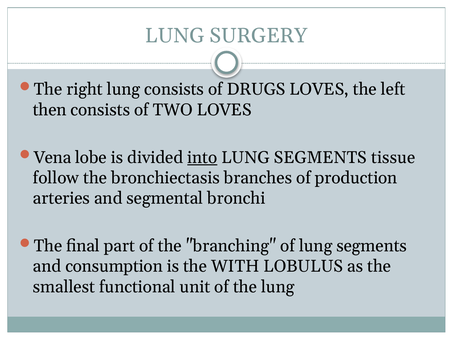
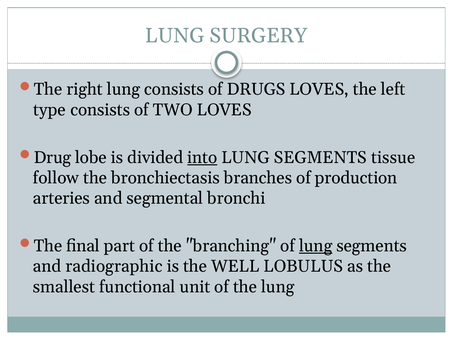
then: then -> type (50, 110)
Vena: Vena -> Drug (53, 157)
lung underline: none -> present (316, 246)
consumption: consumption -> radiographic (114, 266)
WITH: WITH -> WELL (235, 266)
